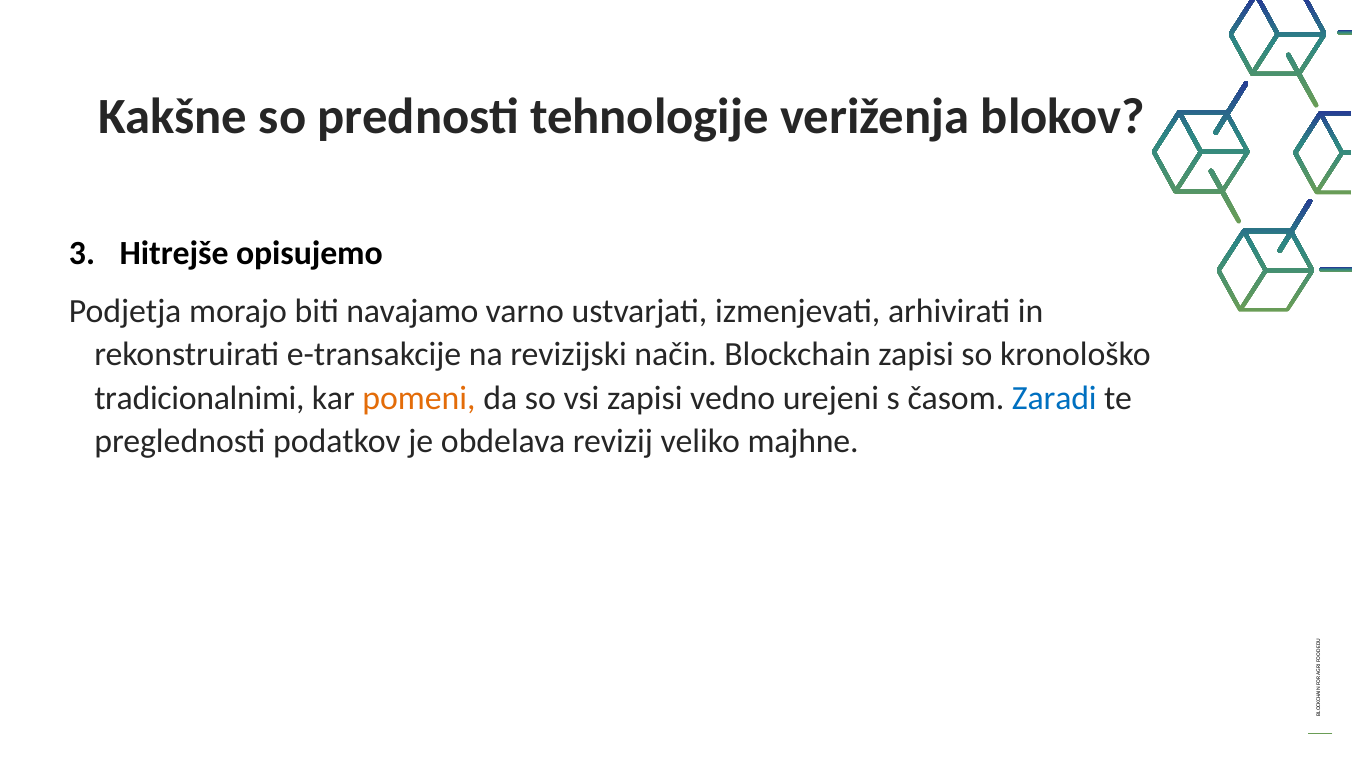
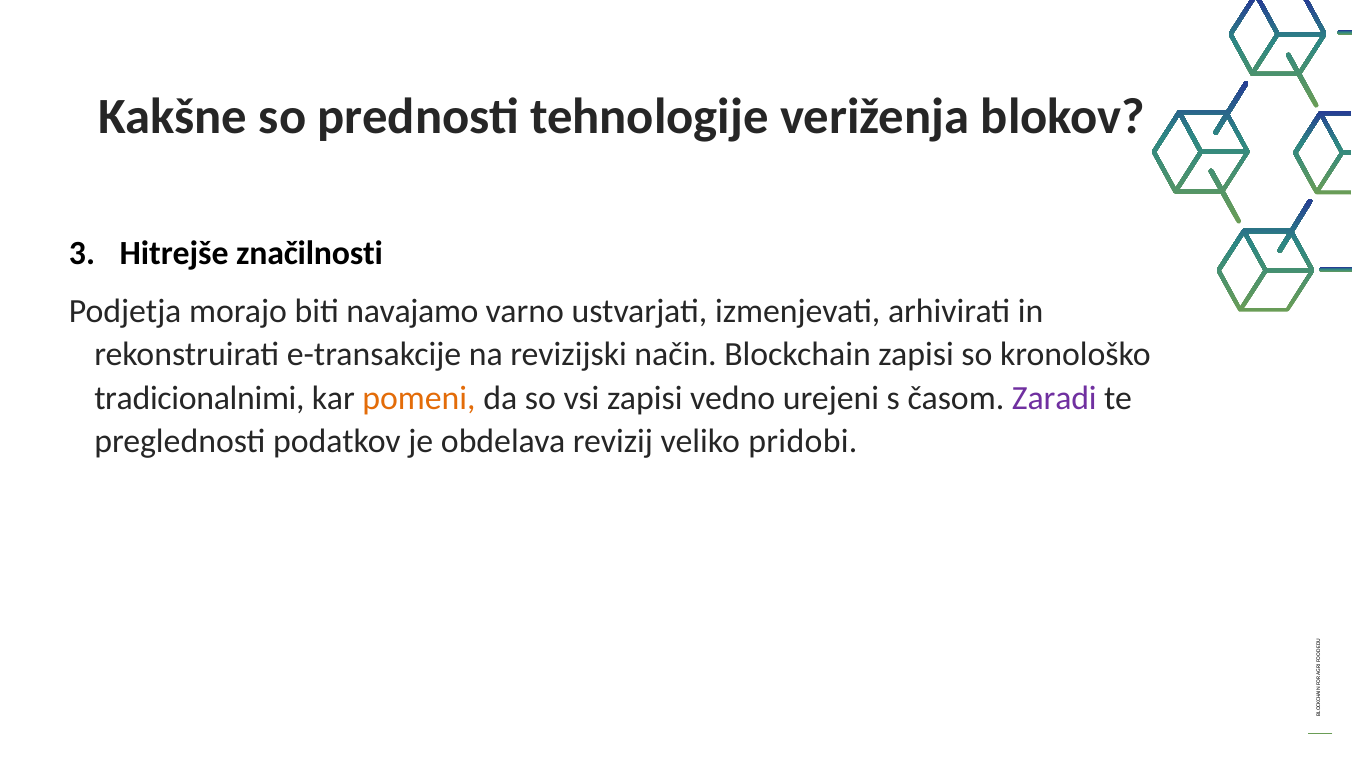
opisujemo: opisujemo -> značilnosti (309, 254)
Zaradi colour: blue -> purple (1054, 398)
majhne: majhne -> pridobi (803, 441)
